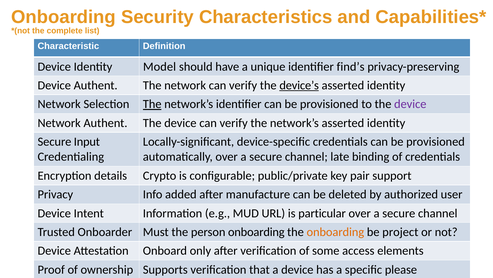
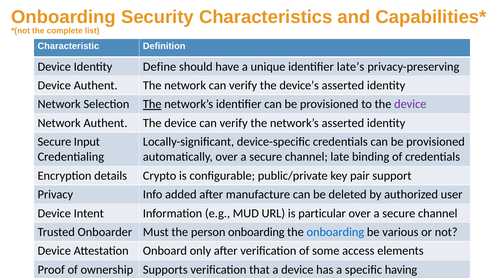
Model: Model -> Define (160, 66)
find’s: find’s -> late’s (351, 66)
device’s underline: present -> none (299, 85)
onboarding colour: orange -> blue (335, 231)
project: project -> various (400, 231)
please: please -> having (401, 269)
